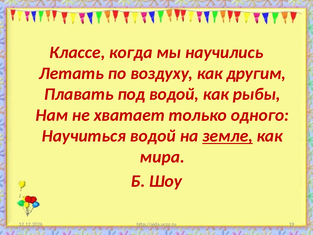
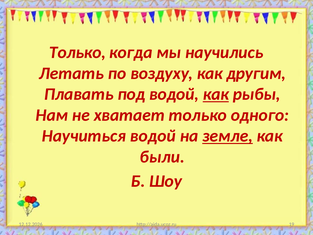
Классе: Классе -> Только (77, 52)
как underline: none -> present (216, 94)
мира: мира -> были (162, 157)
